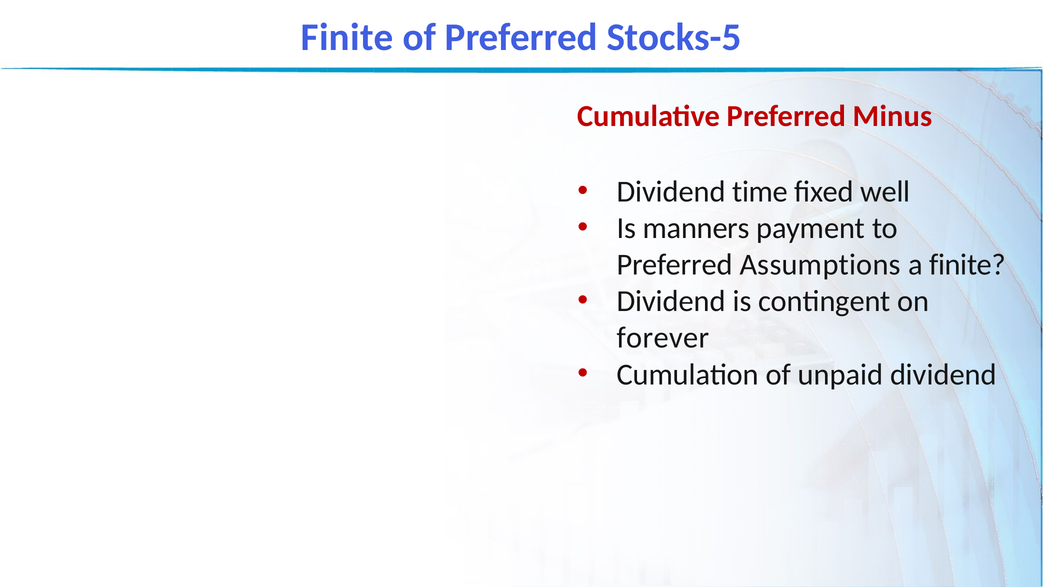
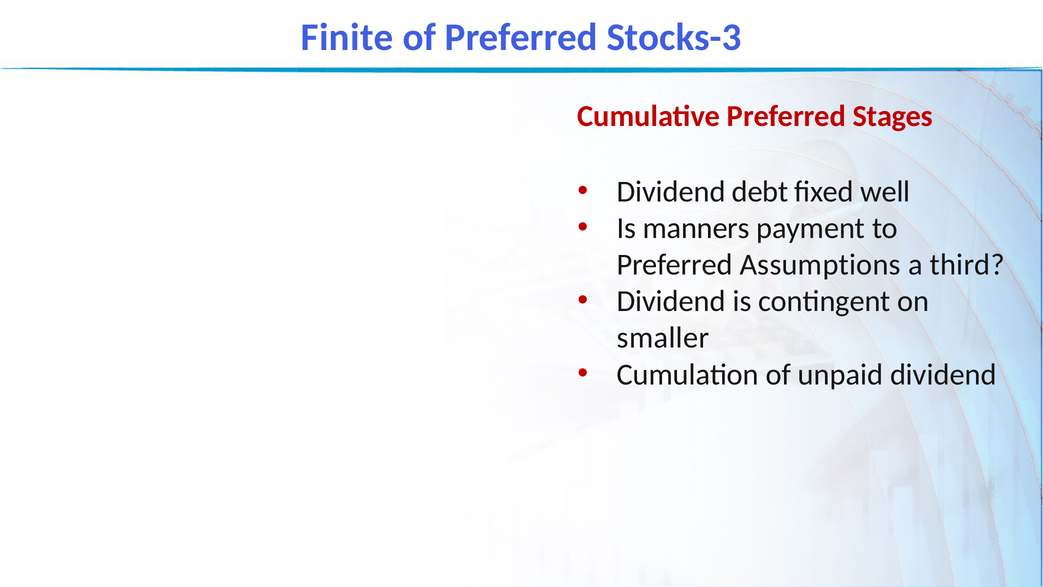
Stocks-5: Stocks-5 -> Stocks-3 (674, 37)
Minus: Minus -> Stages (893, 116)
time: time -> debt (760, 192)
a finite: finite -> third (967, 265)
forever: forever -> smaller (663, 338)
